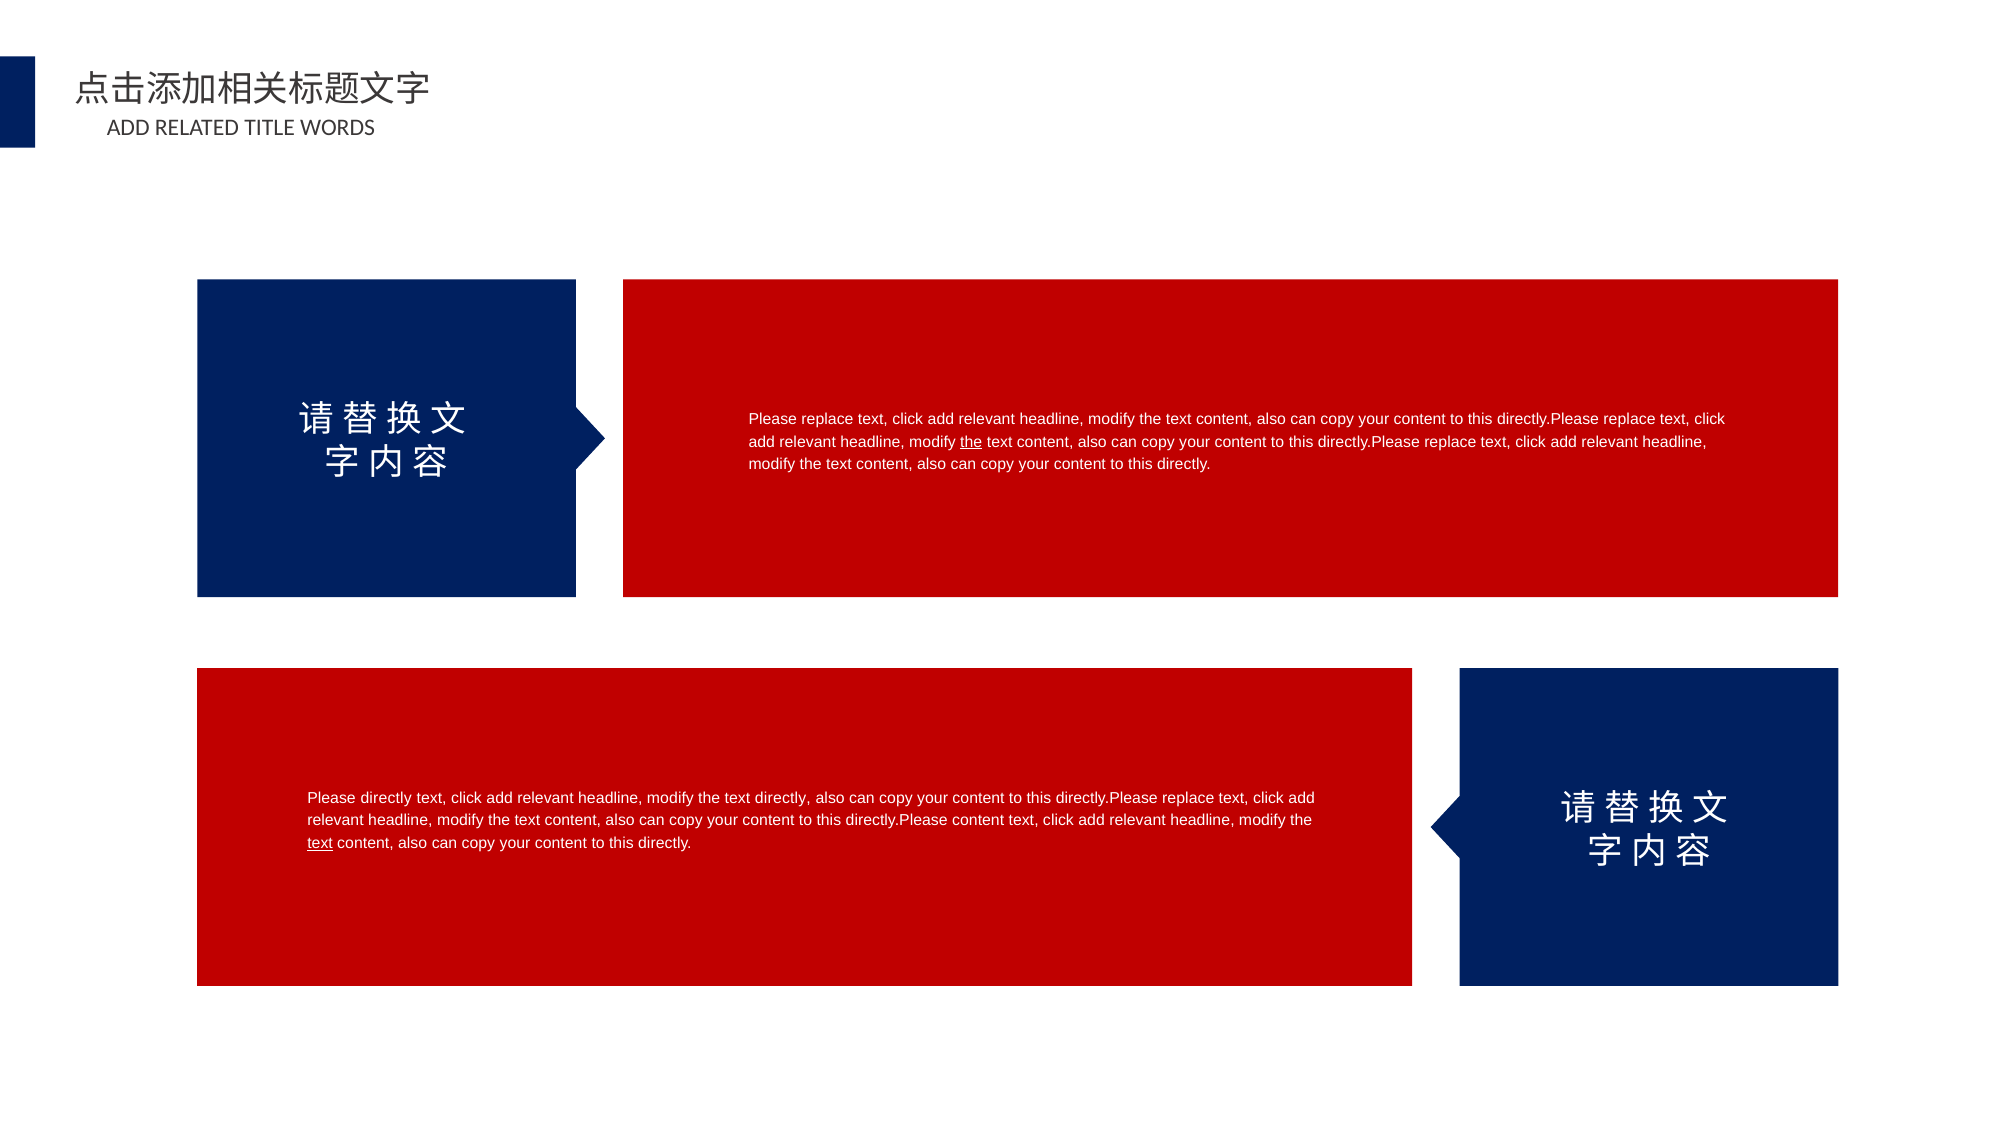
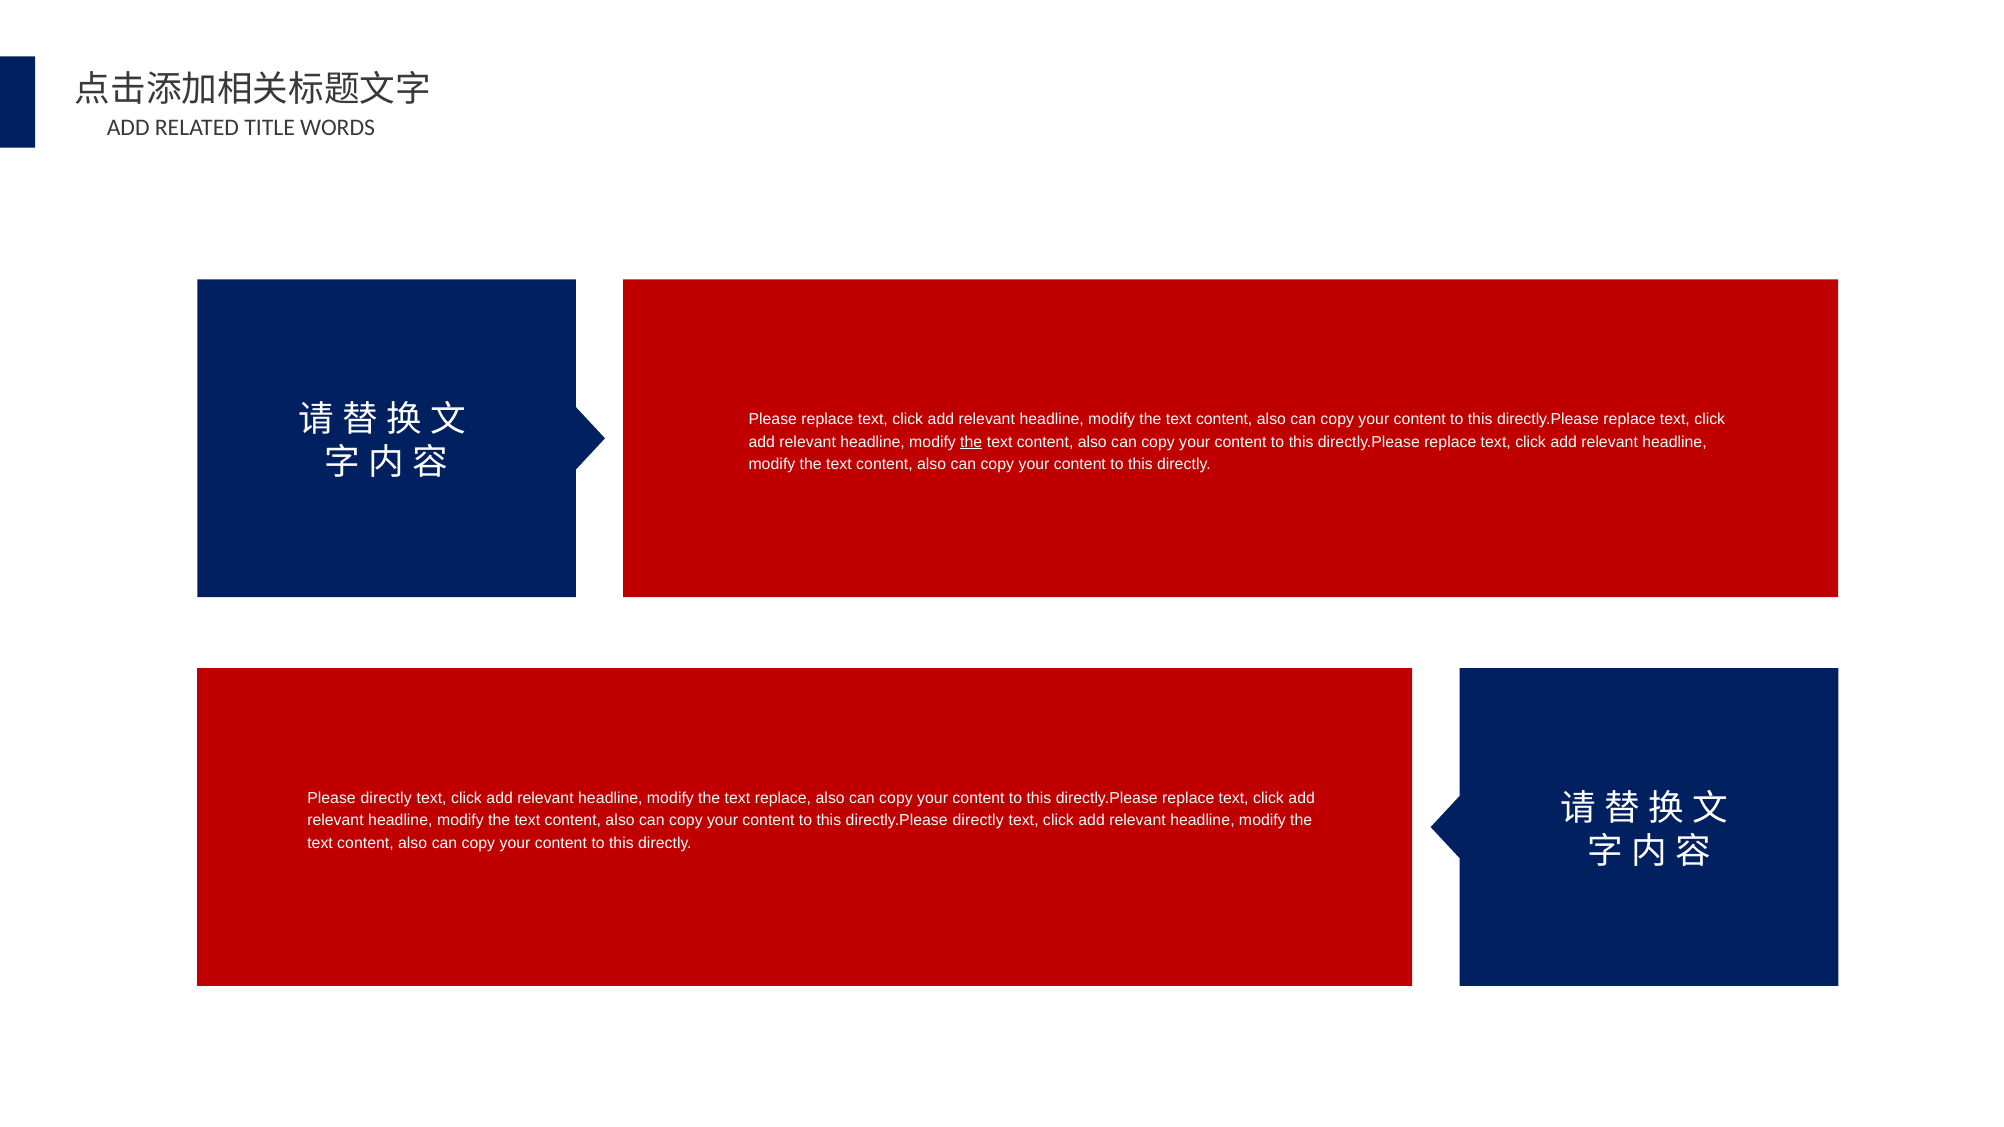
text directly: directly -> replace (783, 798)
directly.Please content: content -> directly (978, 821)
text underline: present -> none (320, 843)
